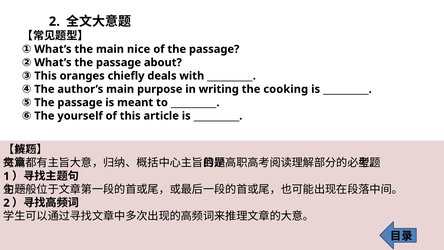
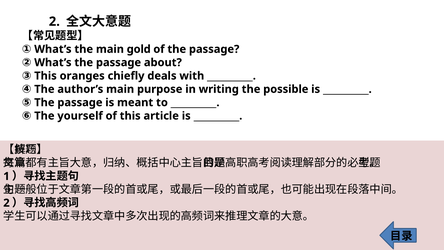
nice: nice -> gold (139, 49)
cooking: cooking -> possible (286, 89)
